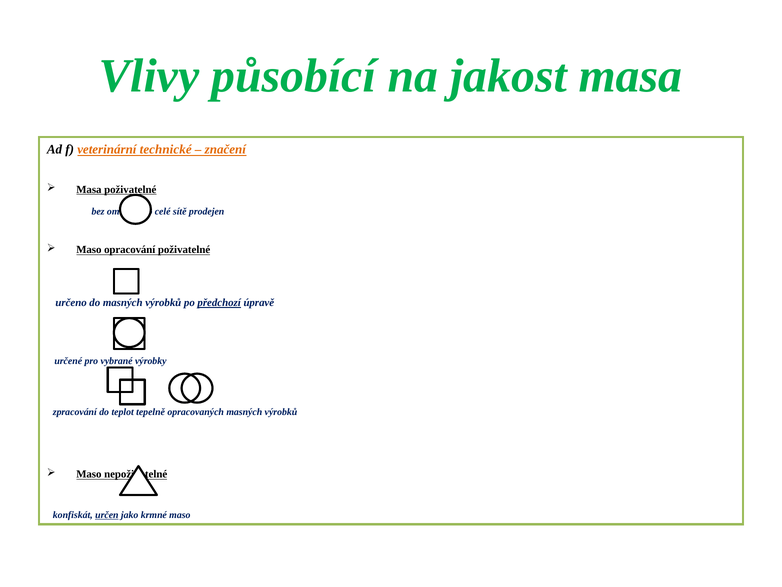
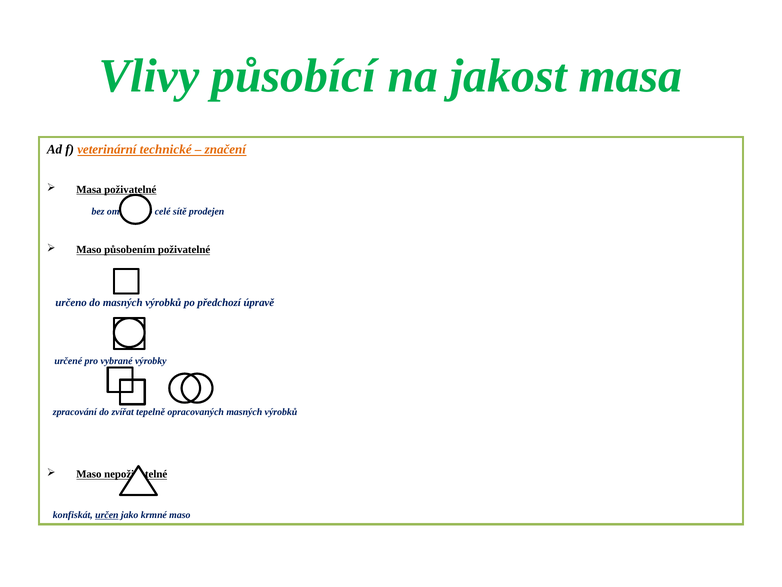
opracování: opracování -> působením (130, 250)
předchozí underline: present -> none (219, 303)
teplot: teplot -> zvířat (123, 412)
